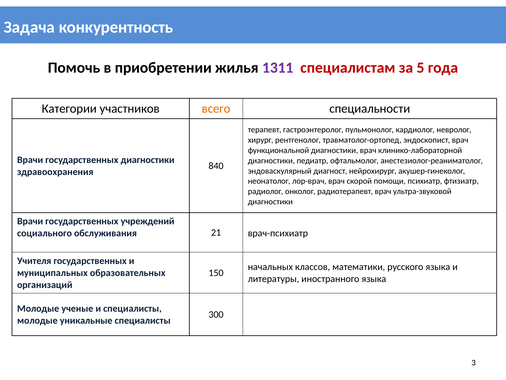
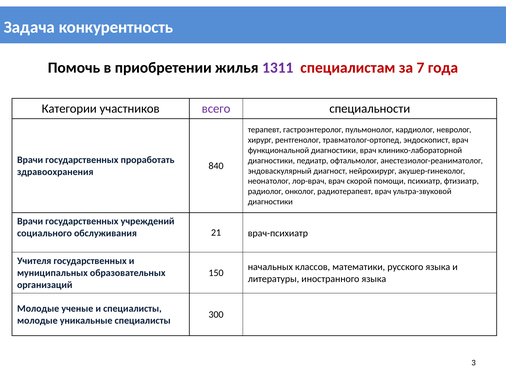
5: 5 -> 7 (420, 68)
всего colour: orange -> purple (216, 109)
государственных диагностики: диагностики -> проработать (148, 160)
